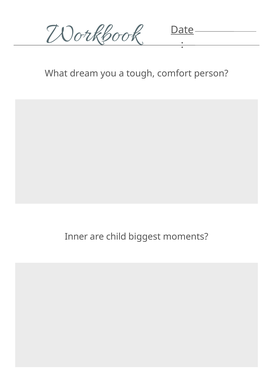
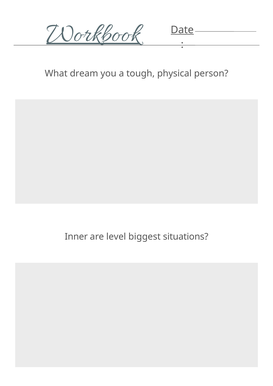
Workbook underline: none -> present (93, 32)
comfort: comfort -> physical (174, 73)
child: child -> level (116, 237)
moments: moments -> situations (186, 237)
